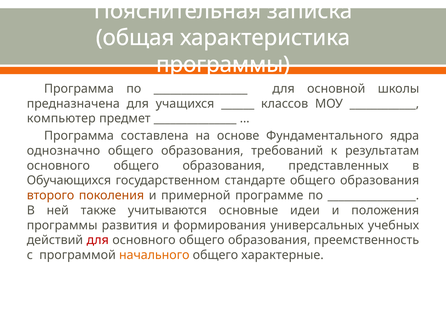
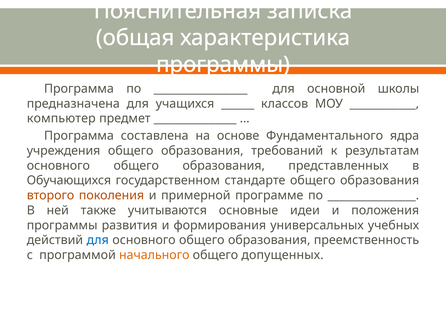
однозначно: однозначно -> учреждения (64, 151)
для colour: red -> blue (98, 240)
характерные: характерные -> допущенных (282, 255)
